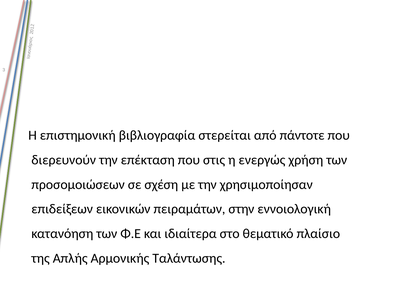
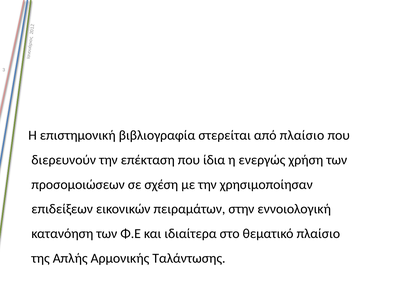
από πάντοτε: πάντοτε -> πλαίσιο (302, 135)
στις: στις -> ίδια (214, 160)
